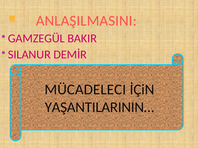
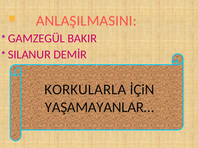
MÜCADELECI: MÜCADELECI -> KORKULARLA (85, 90)
YAŞANTILARININ…: YAŞANTILARININ… -> YAŞAMAYANLAR… (99, 108)
